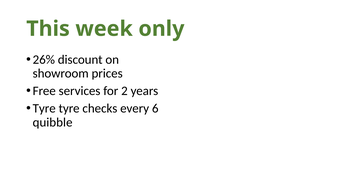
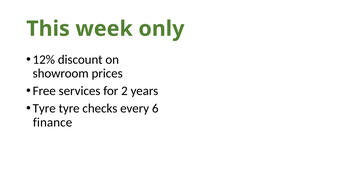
26%: 26% -> 12% (44, 60)
quibble: quibble -> finance (53, 123)
